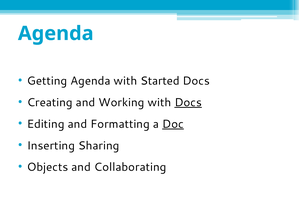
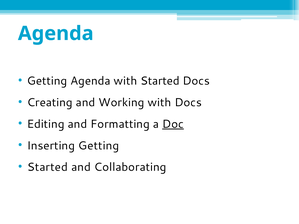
Docs underline: present -> none (188, 103)
Inserting Sharing: Sharing -> Getting (99, 146)
Objects: Objects -> Started (47, 167)
